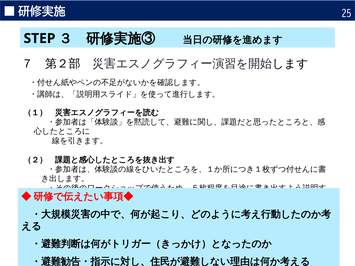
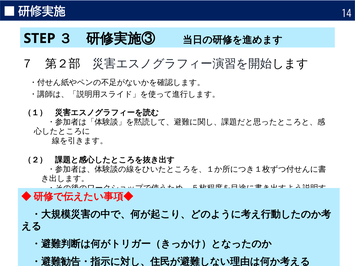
25: 25 -> 14 (346, 14)
